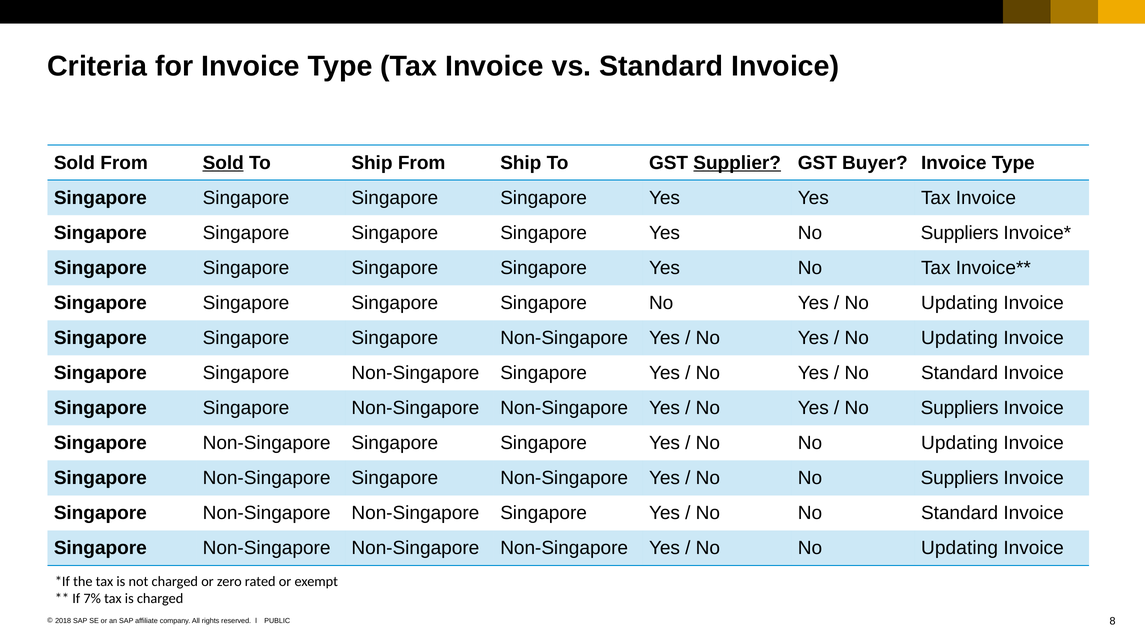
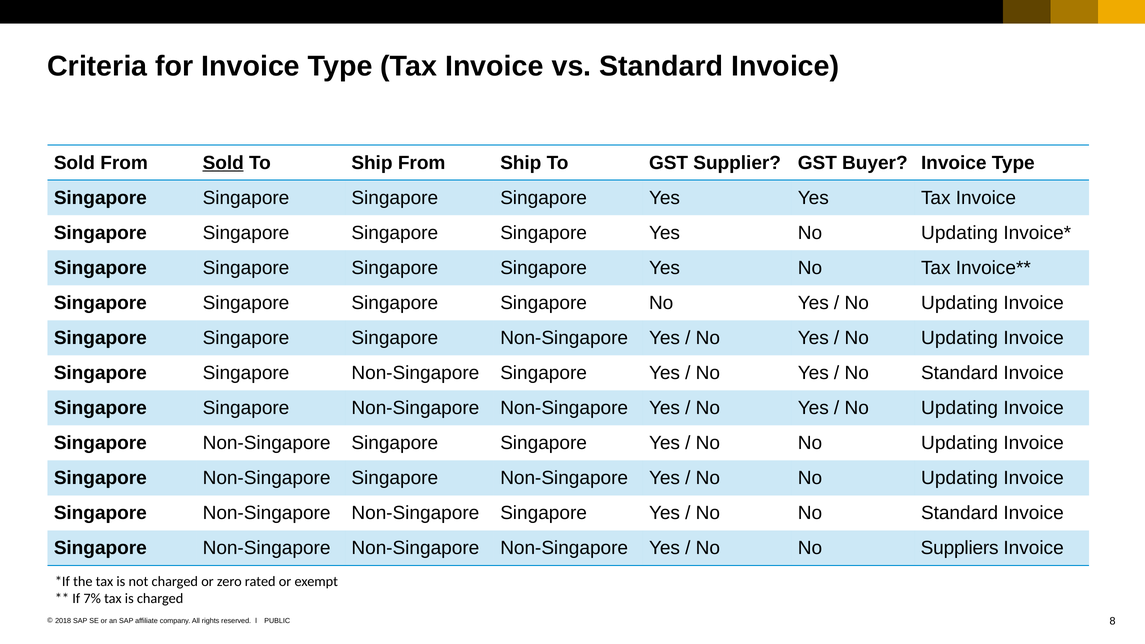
Supplier underline: present -> none (737, 163)
Yes No Suppliers: Suppliers -> Updating (960, 233)
Suppliers: Suppliers -> Updating (960, 408)
Suppliers: Suppliers -> Updating (960, 478)
Updating: Updating -> Suppliers (960, 548)
